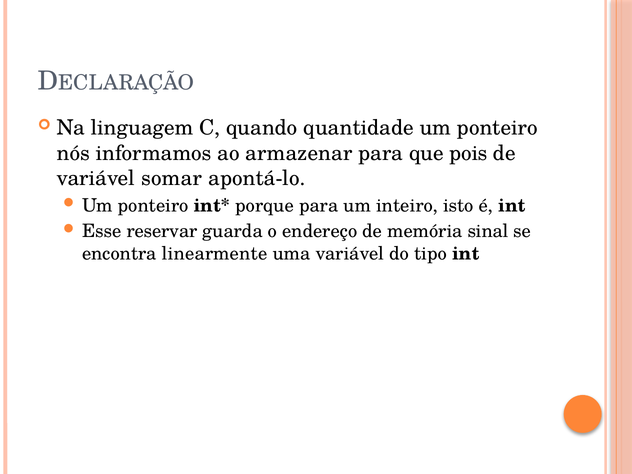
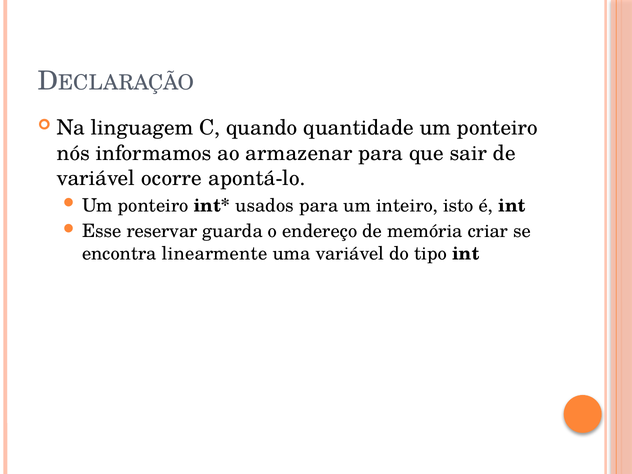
pois: pois -> sair (468, 153)
somar: somar -> ocorre (172, 178)
porque: porque -> usados (265, 206)
sinal: sinal -> criar (488, 231)
